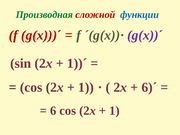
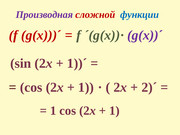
Производная colour: green -> purple (44, 15)
6)ˊ: 6)ˊ -> 2)ˊ (149, 87)
6: 6 -> 1 (53, 111)
